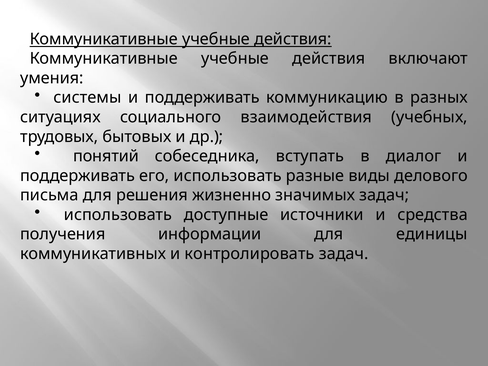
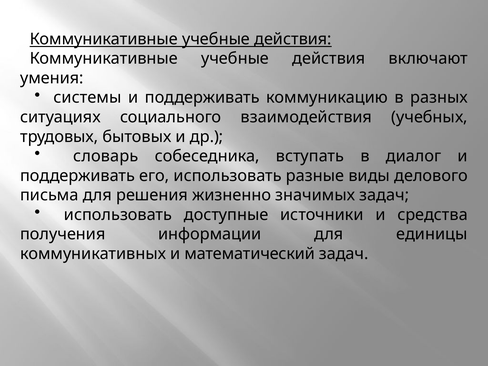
понятий: понятий -> словарь (106, 156)
контролировать: контролировать -> математический (250, 254)
